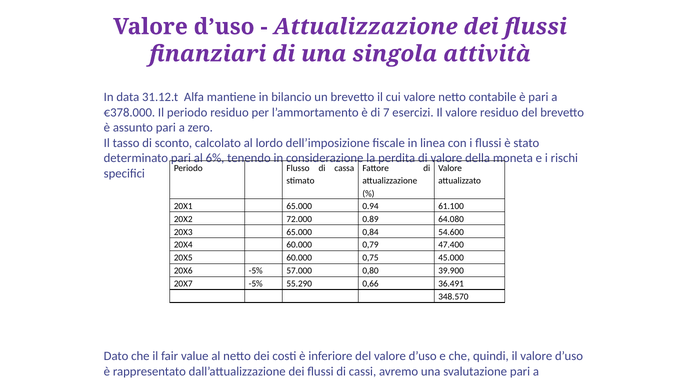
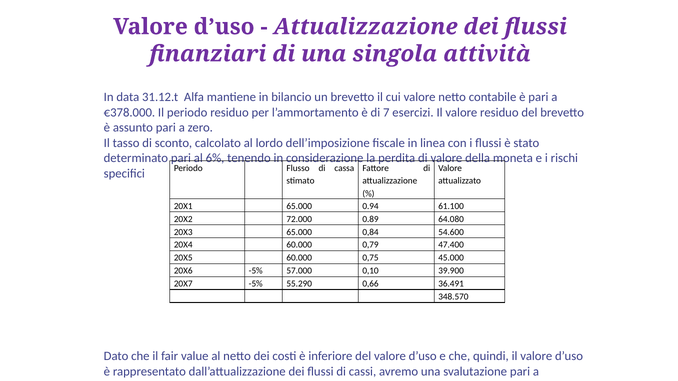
0,80: 0,80 -> 0,10 (371, 271)
